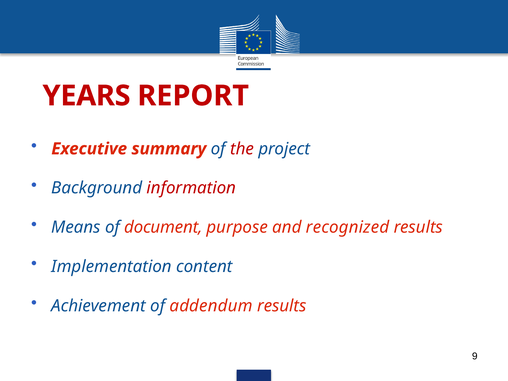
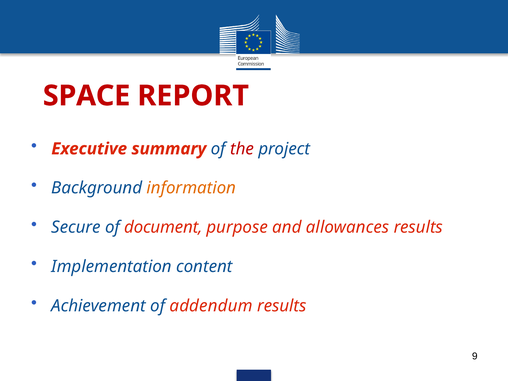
YEARS: YEARS -> SPACE (87, 96)
information colour: red -> orange (191, 188)
Means: Means -> Secure (76, 227)
recognized: recognized -> allowances (348, 227)
